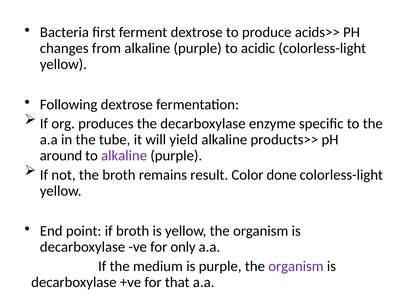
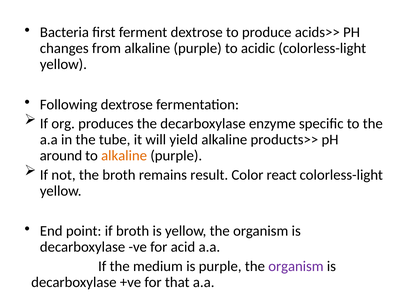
alkaline colour: purple -> orange (124, 156)
done: done -> react (282, 175)
only: only -> acid (183, 247)
